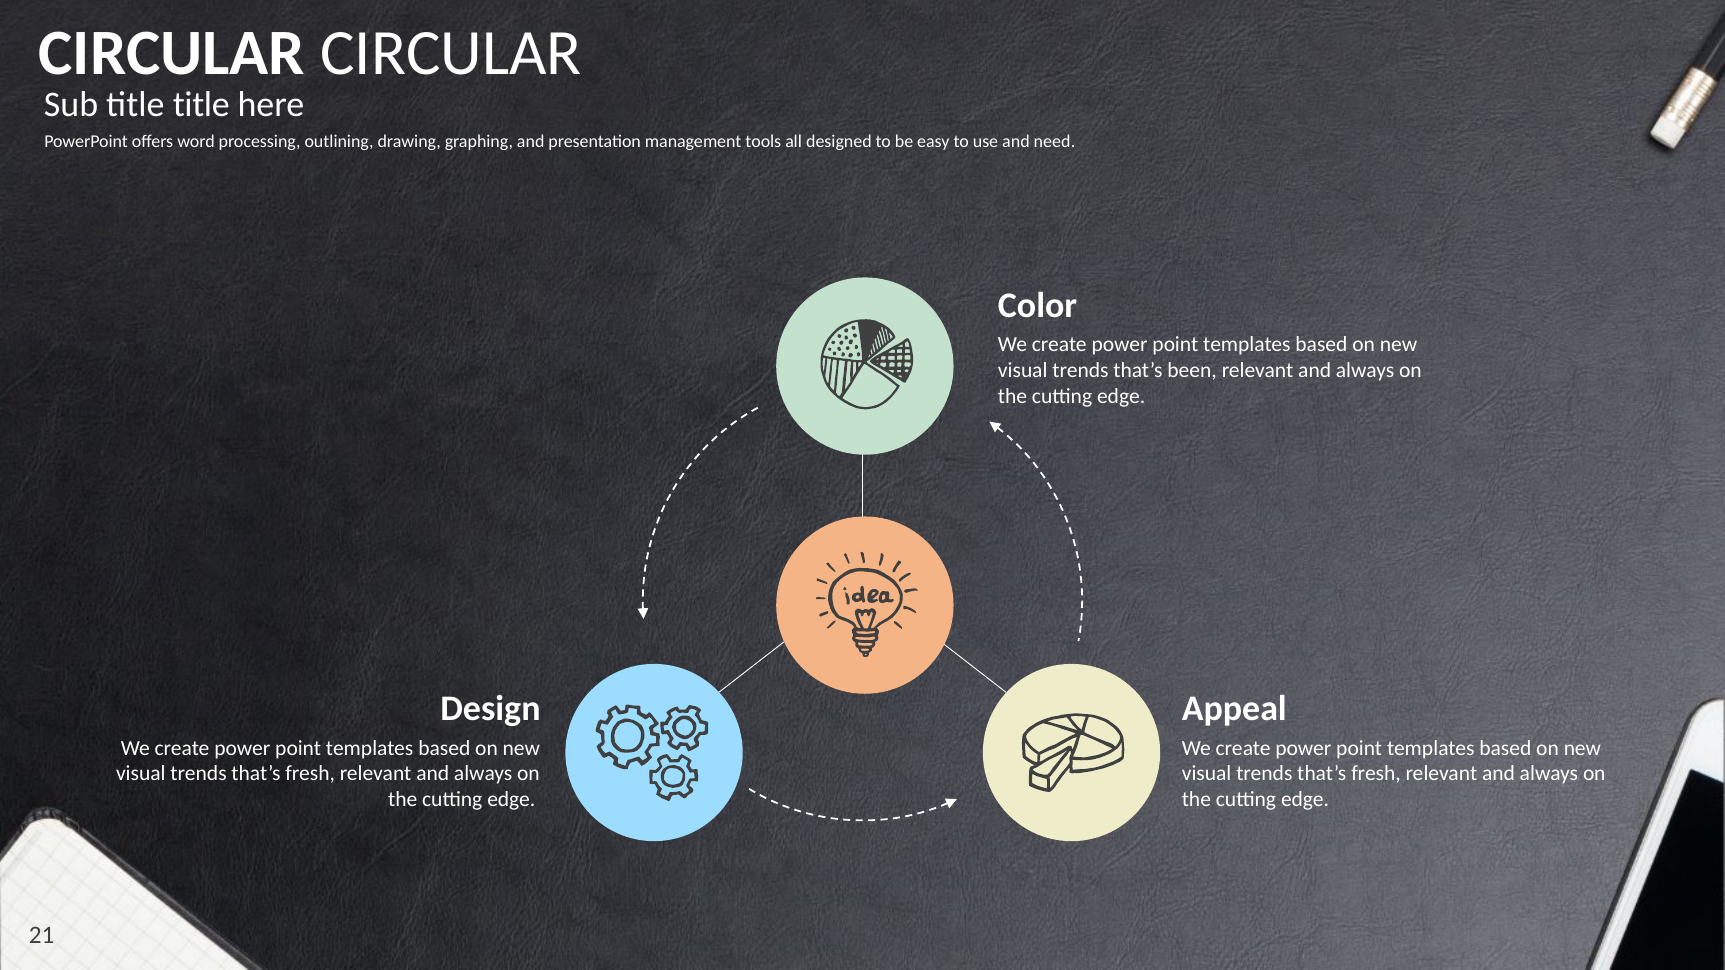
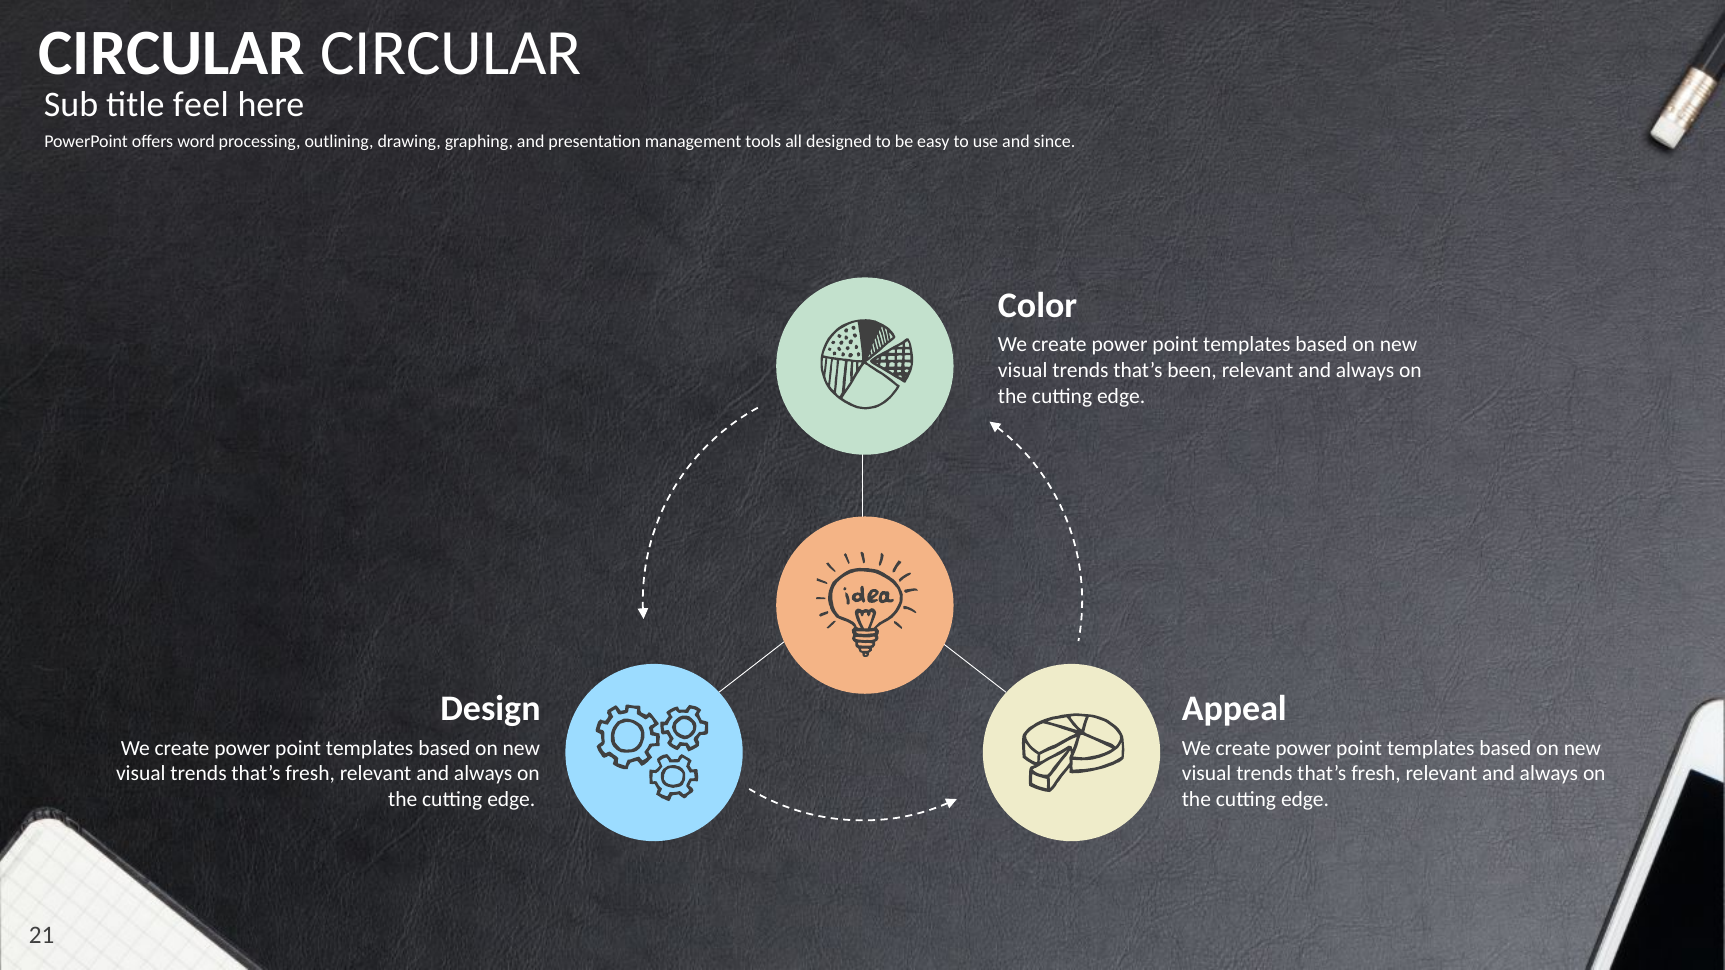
title title: title -> feel (201, 105)
need: need -> since (1054, 142)
